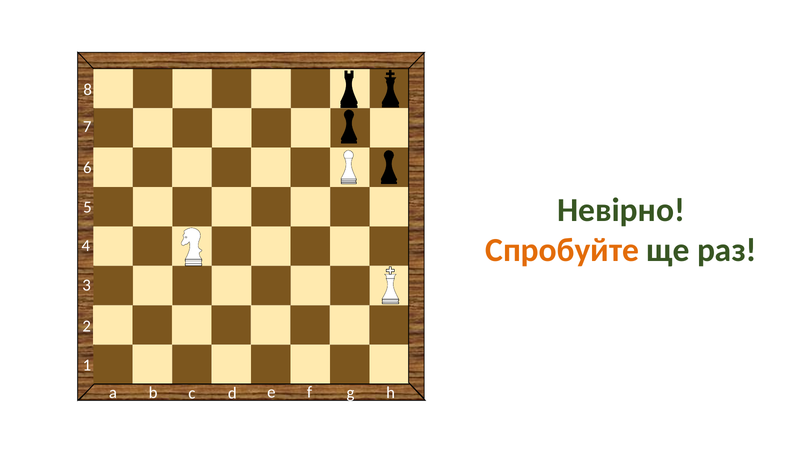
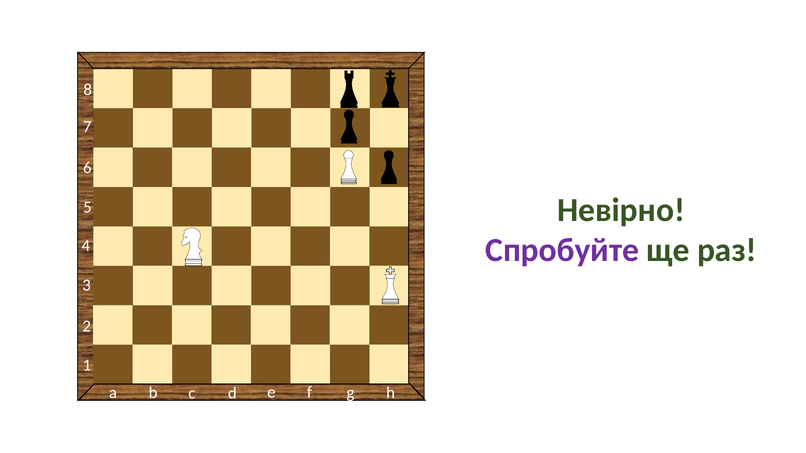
Спробуйте colour: orange -> purple (562, 250)
